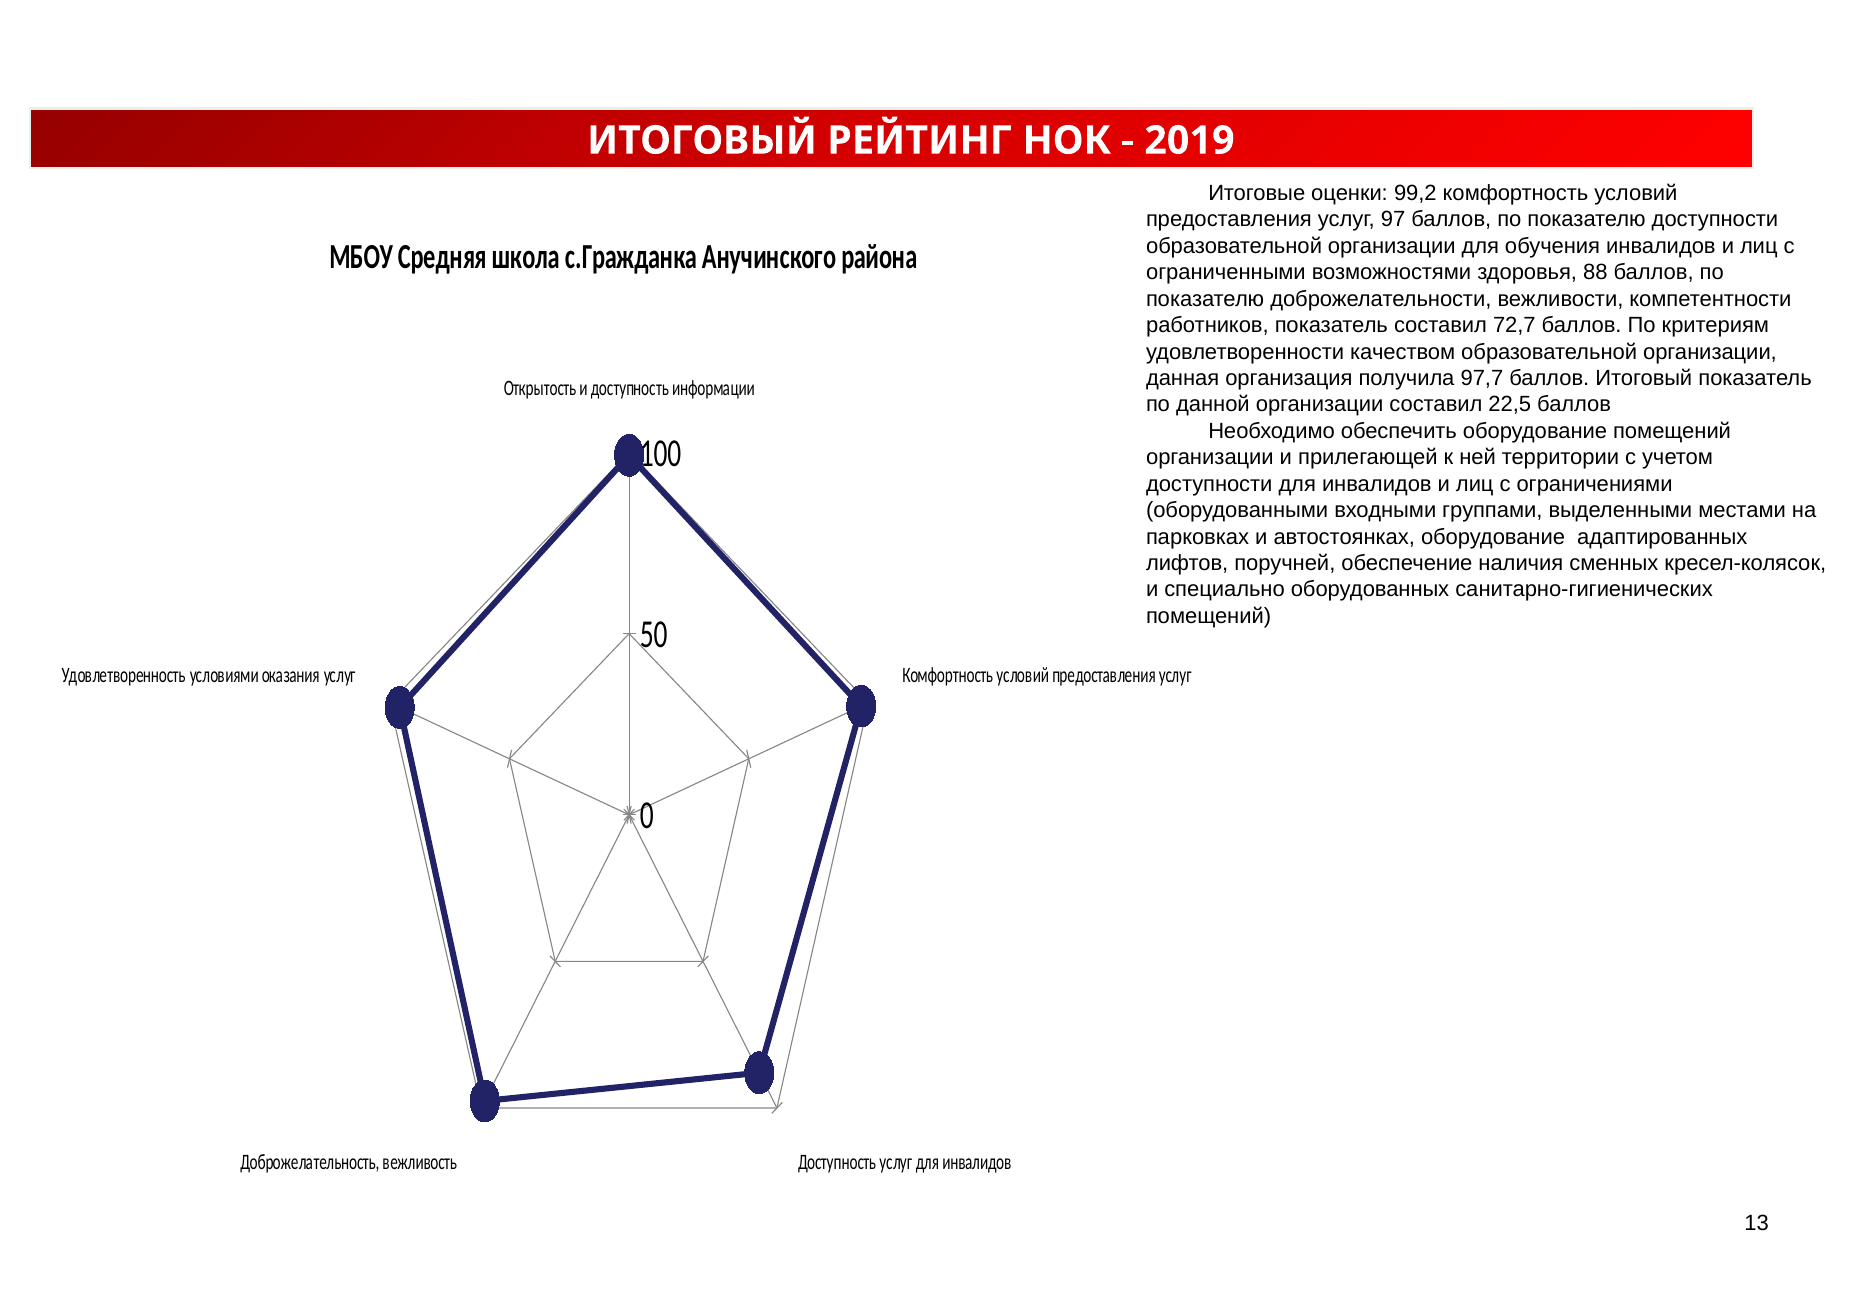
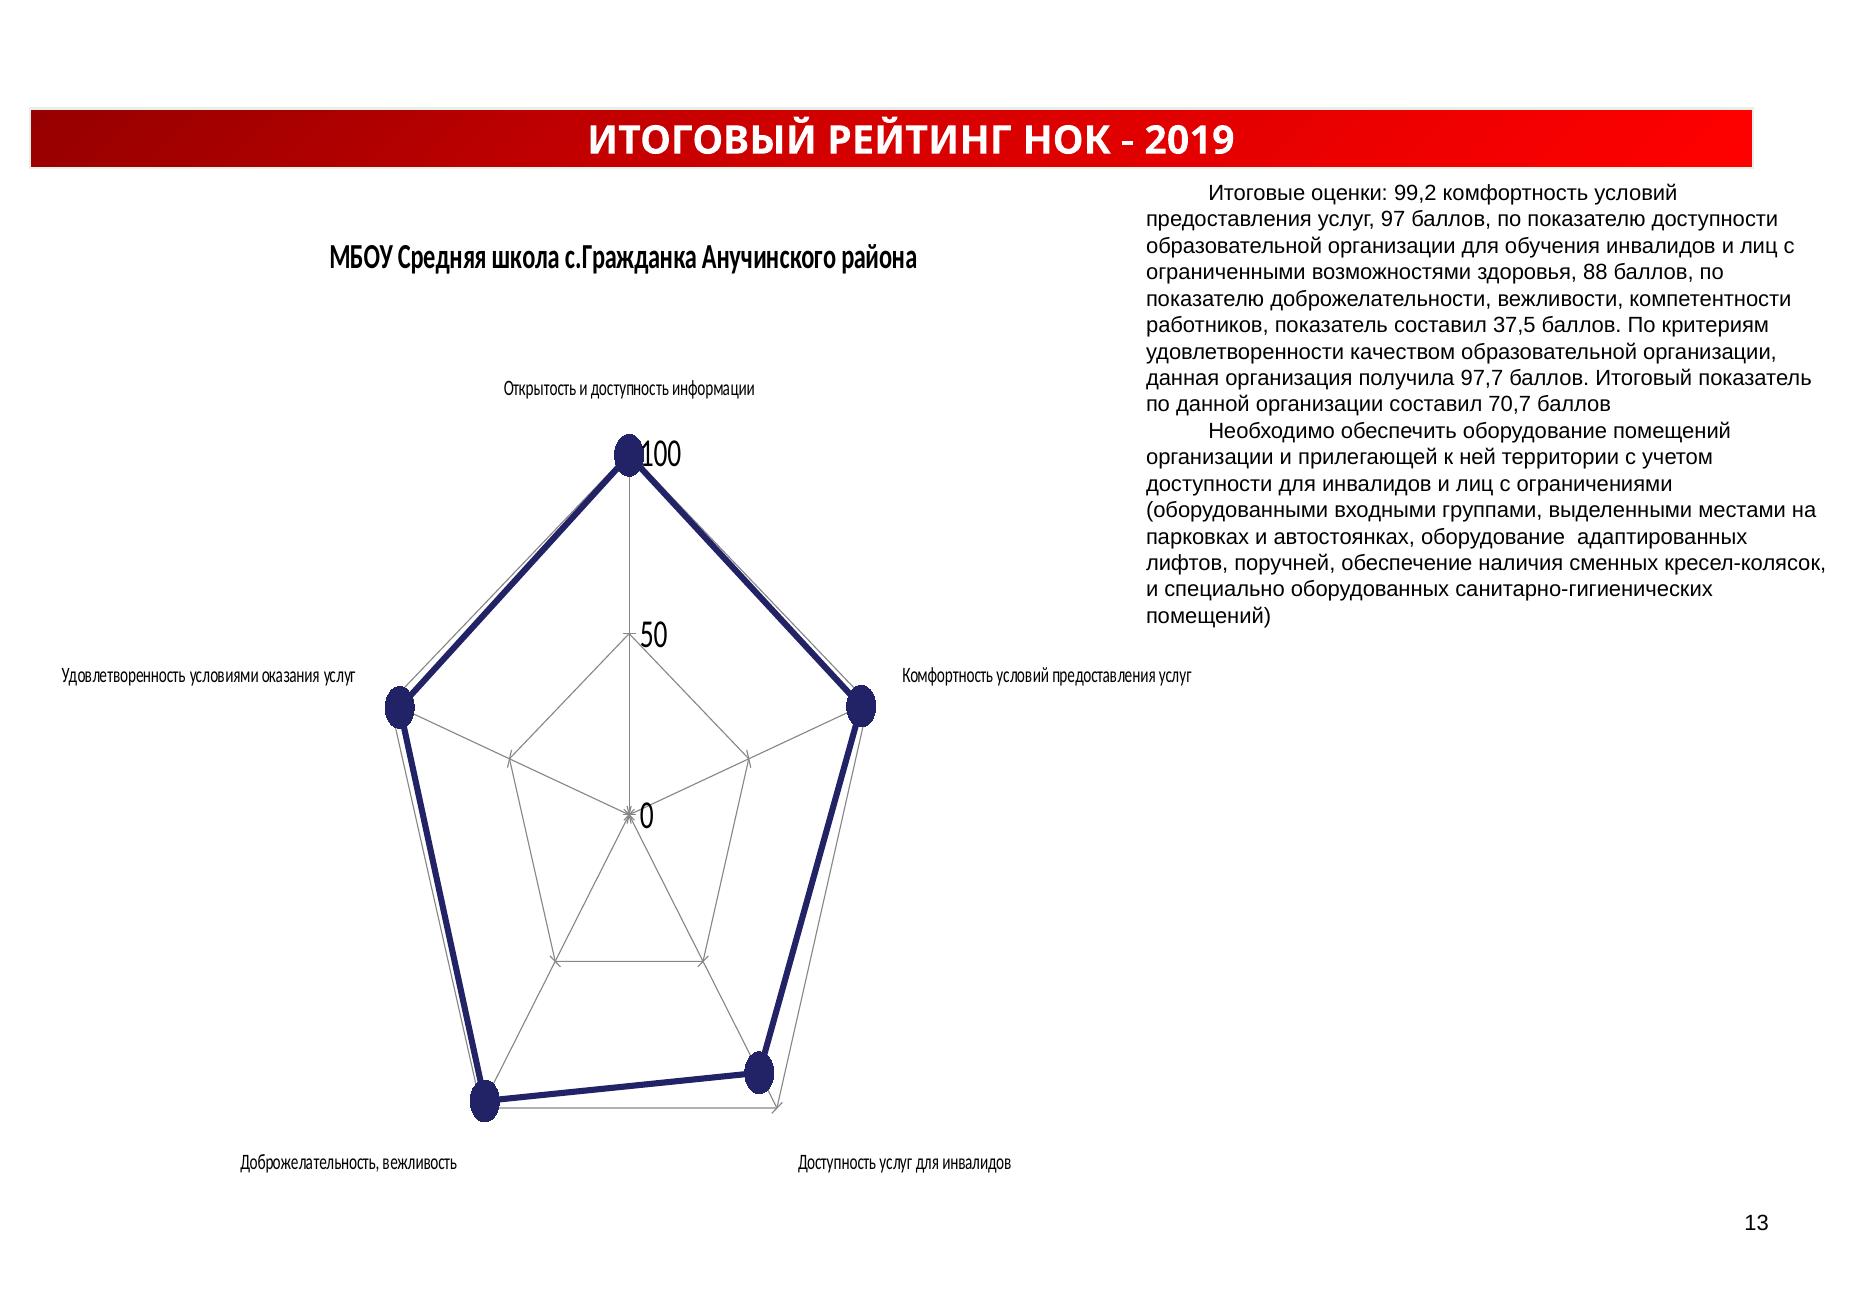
72,7: 72,7 -> 37,5 (1514, 325)
22,5: 22,5 -> 70,7 (1510, 405)
